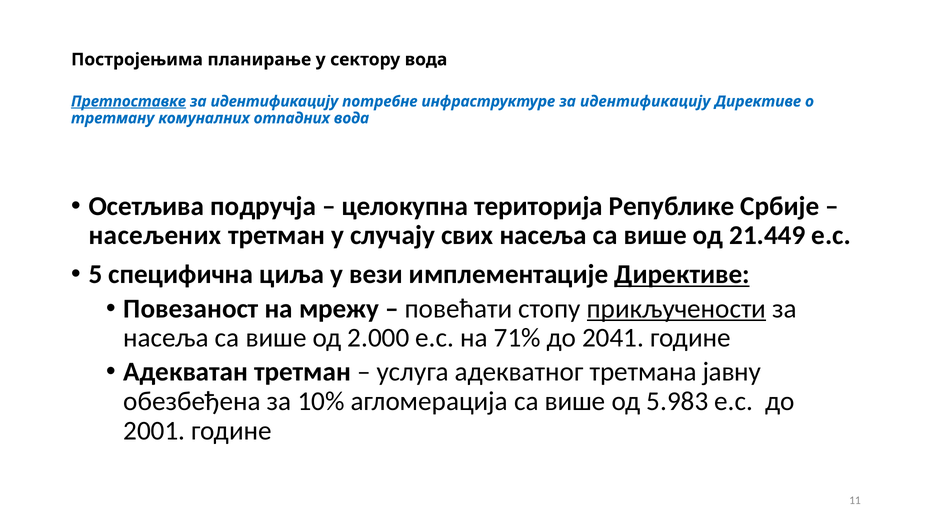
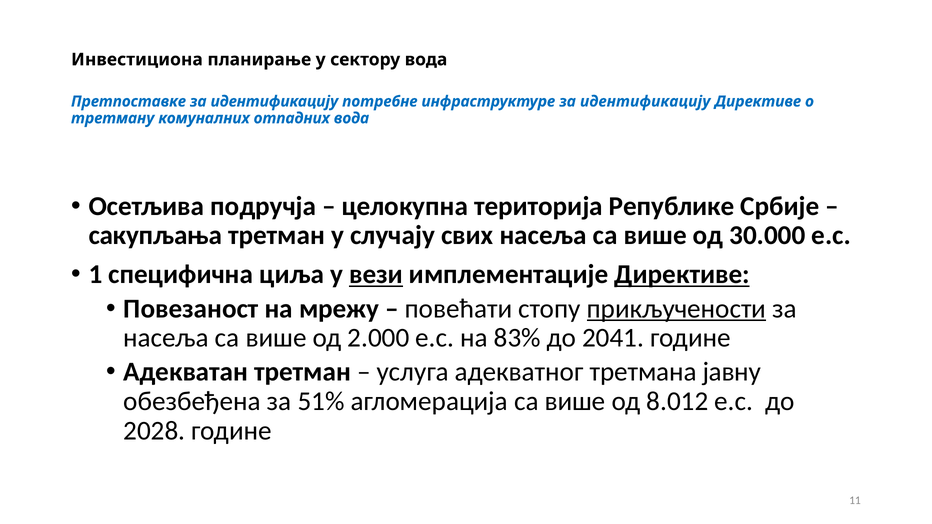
Постројењима: Постројењима -> Инвестициона (137, 60)
Претпоставке underline: present -> none (128, 102)
насељених: насељених -> сакупљања (155, 236)
21.449: 21.449 -> 30.000 (767, 236)
5: 5 -> 1 (95, 275)
вези underline: none -> present (376, 275)
71%: 71% -> 83% (517, 338)
10%: 10% -> 51% (321, 402)
5.983: 5.983 -> 8.012 (677, 402)
2001: 2001 -> 2028 (154, 431)
